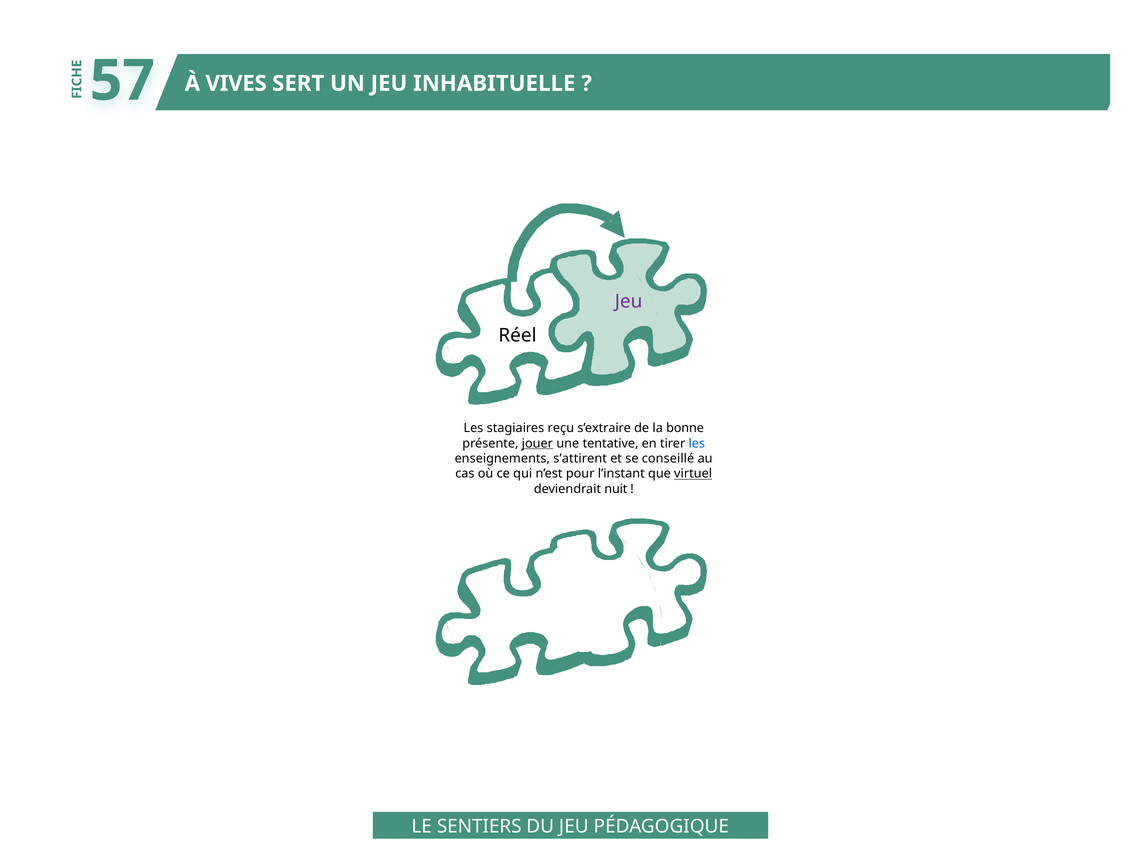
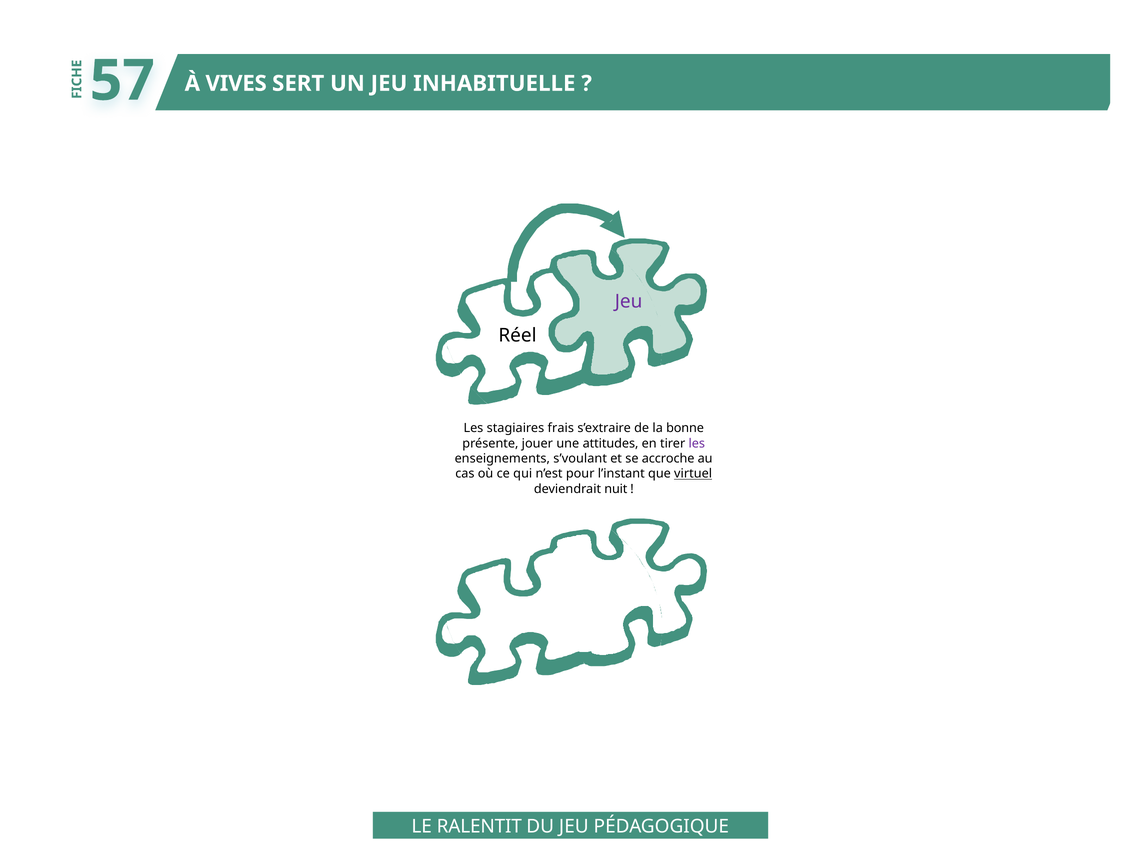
reçu: reçu -> frais (561, 428)
jouer underline: present -> none (537, 443)
tentative: tentative -> attitudes (611, 443)
les colour: blue -> purple (697, 443)
s’attirent: s’attirent -> s’voulant (580, 458)
conseillé: conseillé -> accroche (668, 458)
SENTIERS: SENTIERS -> RALENTIT (479, 826)
